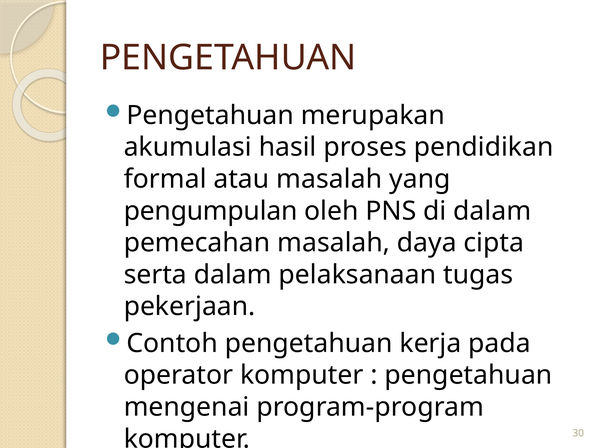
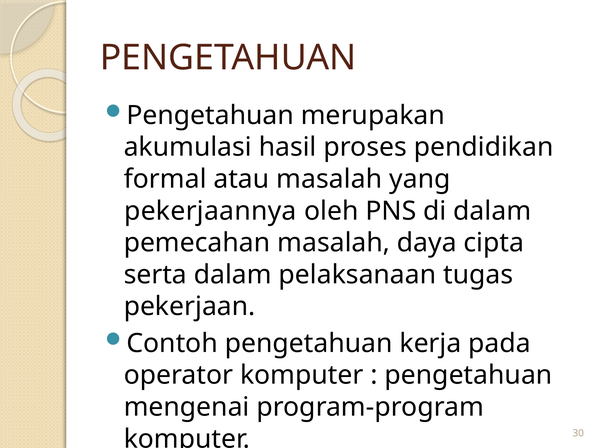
pengumpulan: pengumpulan -> pekerjaannya (210, 211)
